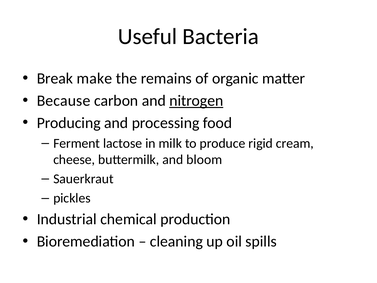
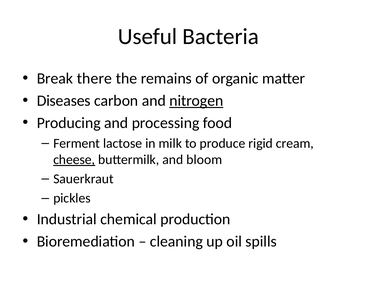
make: make -> there (94, 78)
Because: Because -> Diseases (64, 101)
cheese underline: none -> present (74, 160)
